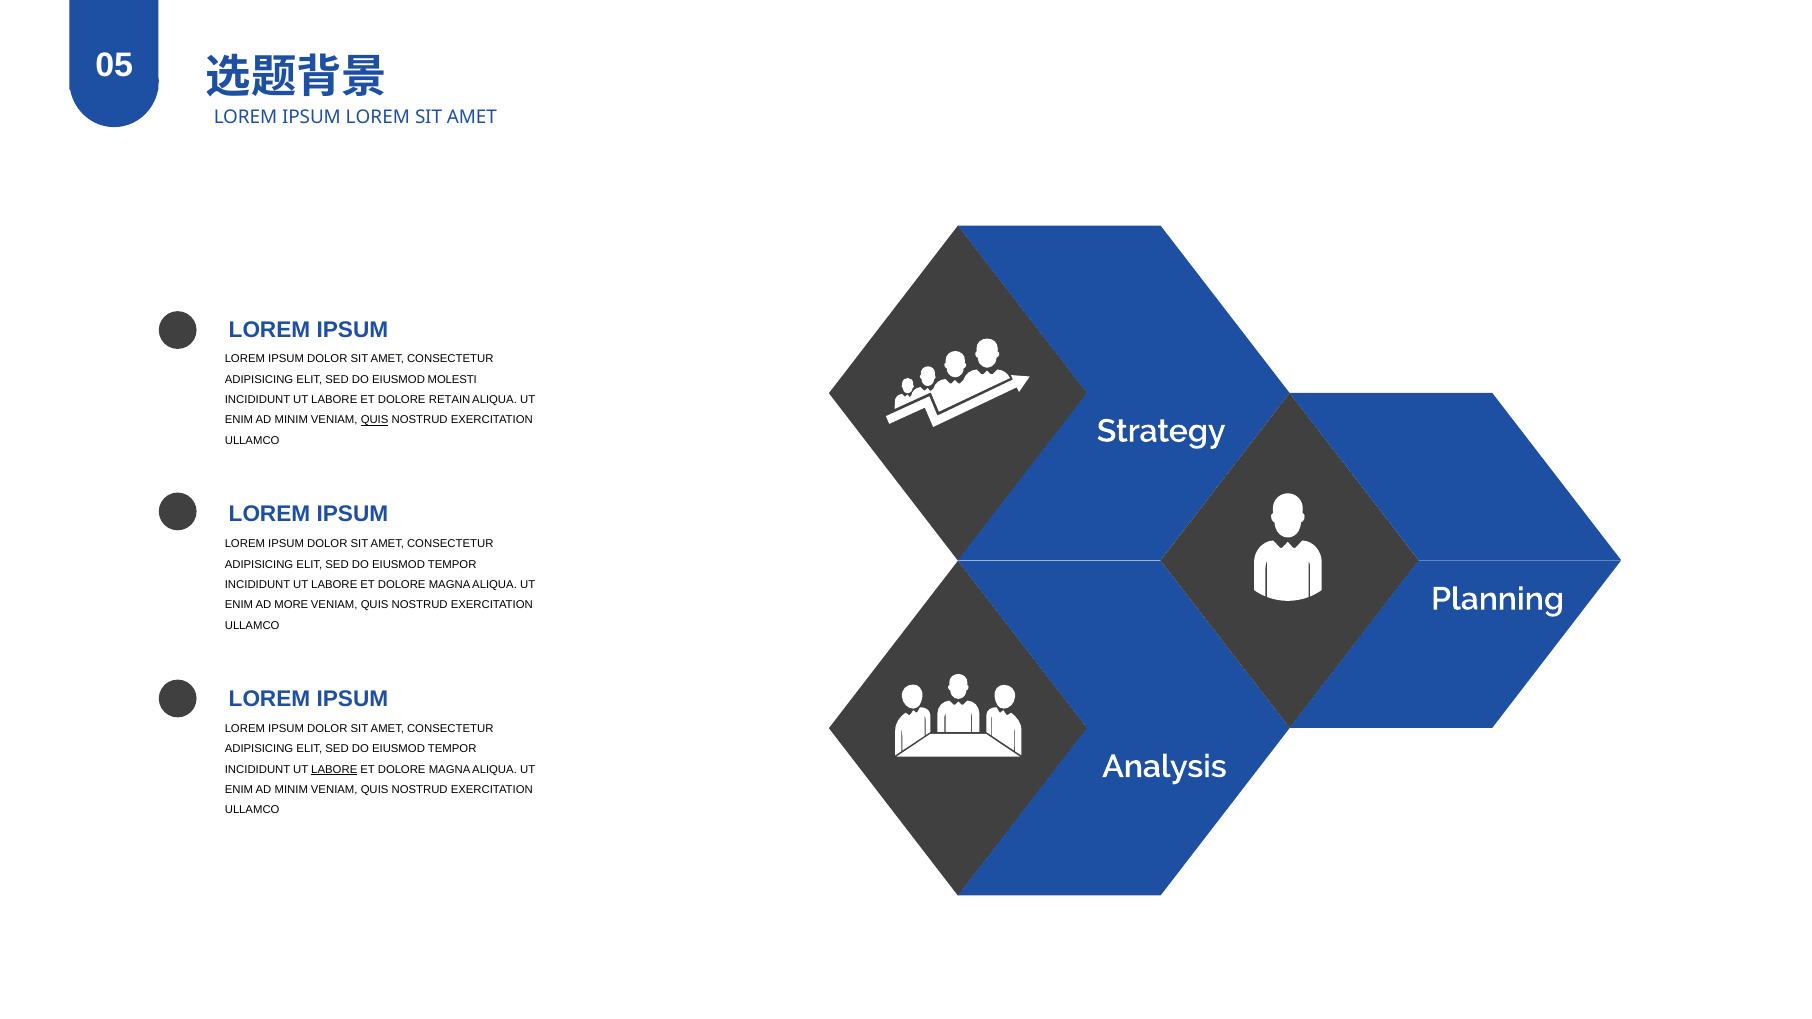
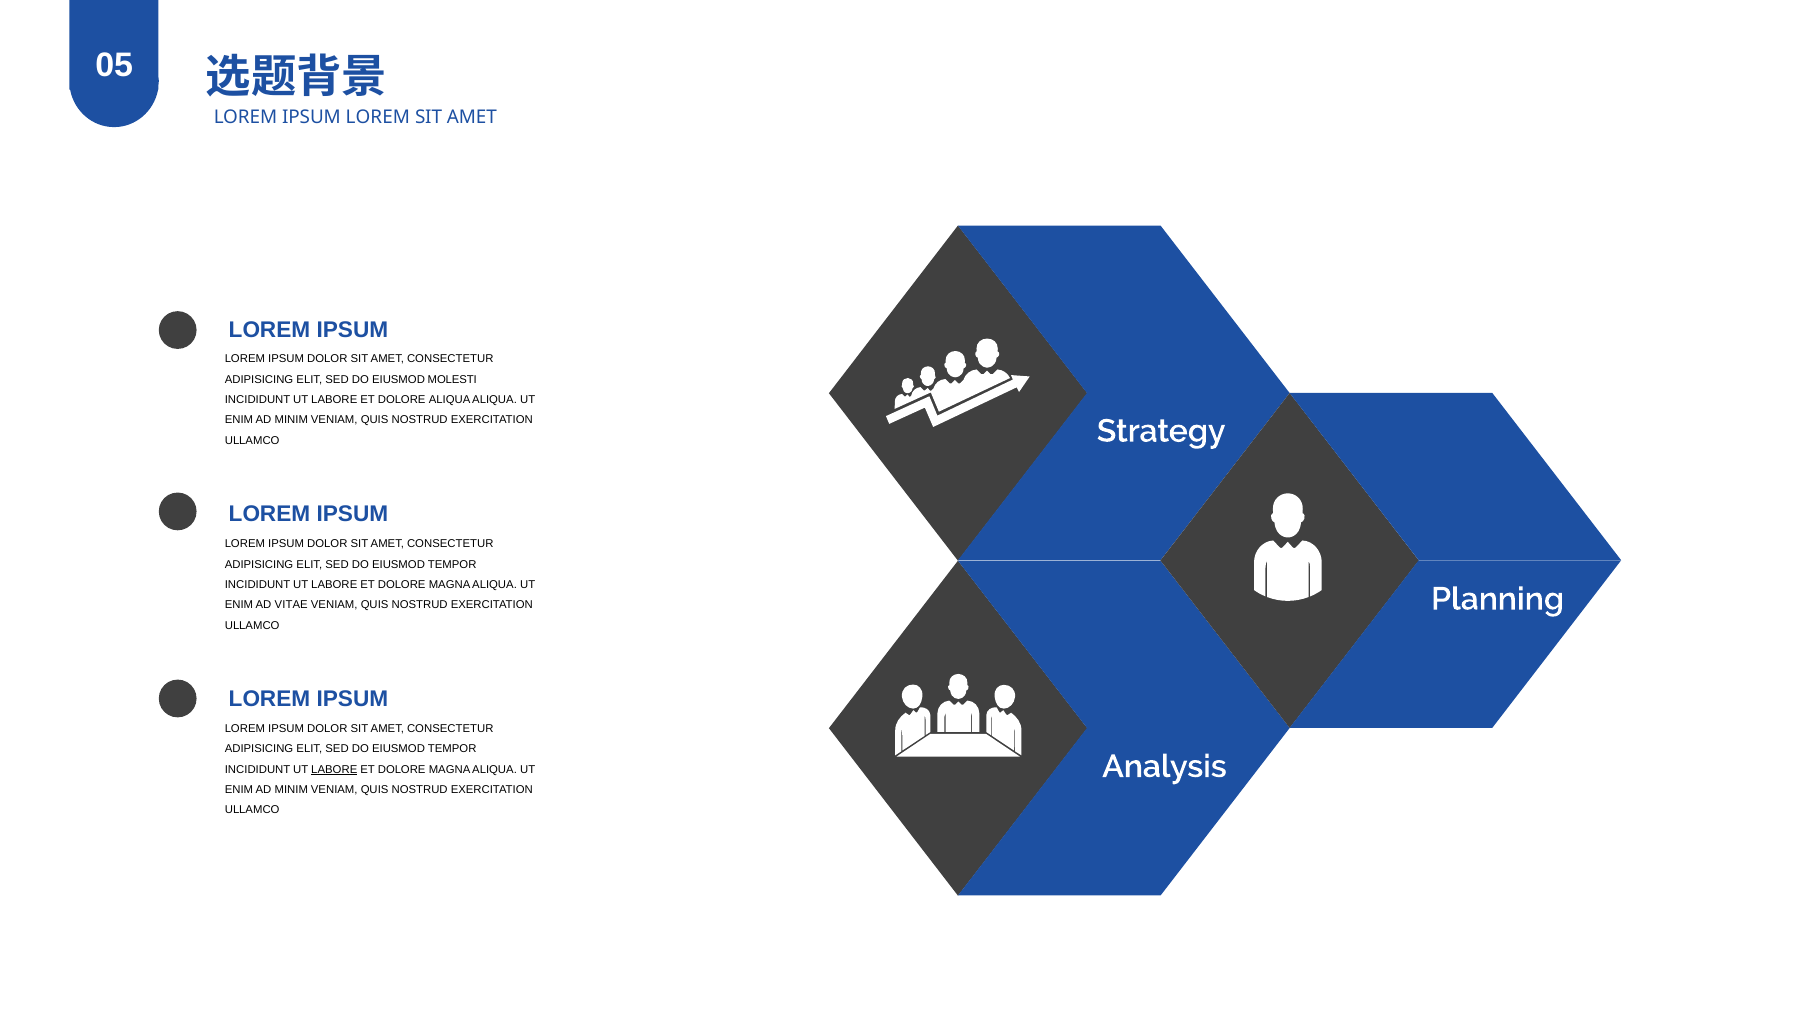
DOLORE RETAIN: RETAIN -> ALIQUA (450, 400)
QUIS underline: present -> none (375, 420)
MORE: MORE -> VITAE (291, 605)
